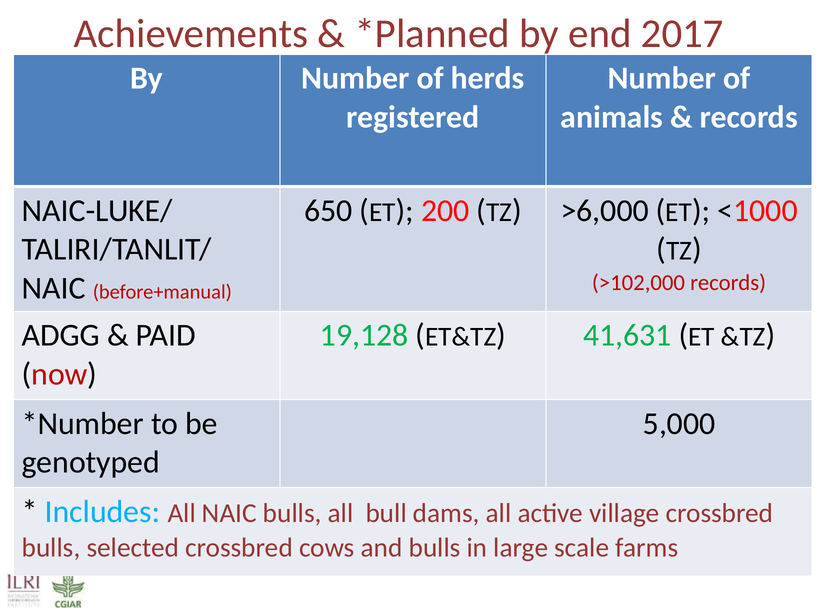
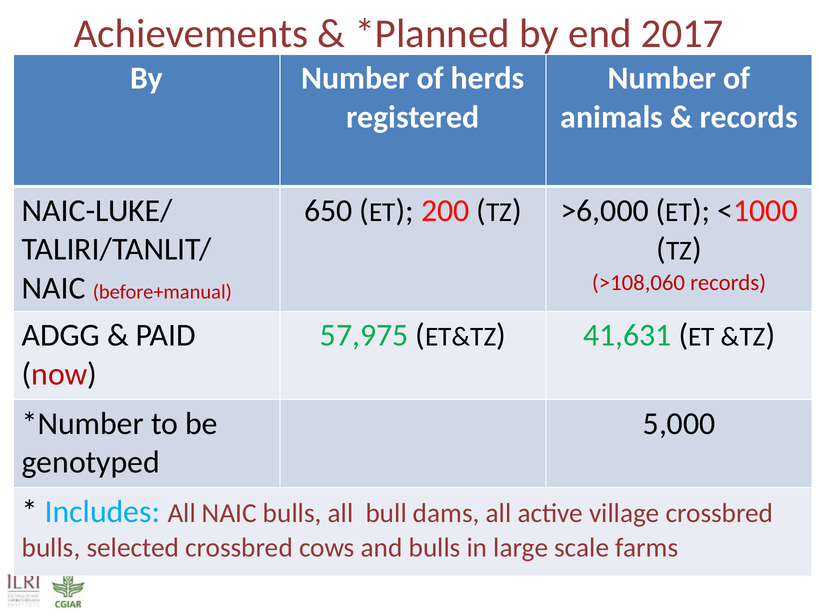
>102,000: >102,000 -> >108,060 (638, 283)
19,128: 19,128 -> 57,975 (364, 336)
